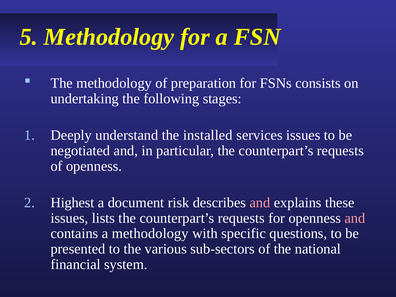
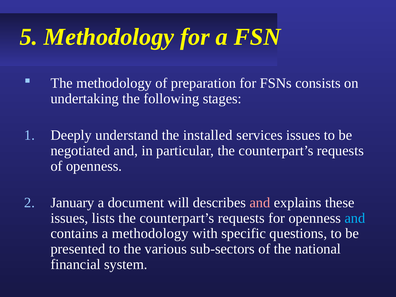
Highest: Highest -> January (72, 203)
risk: risk -> will (179, 203)
and colour: pink -> light blue (355, 218)
